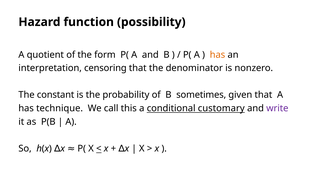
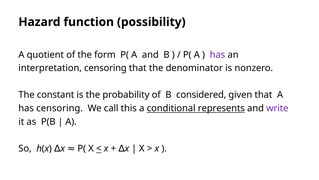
has colour: orange -> purple (217, 55)
sometimes: sometimes -> considered (201, 95)
has technique: technique -> censoring (60, 108)
customary: customary -> represents (221, 108)
